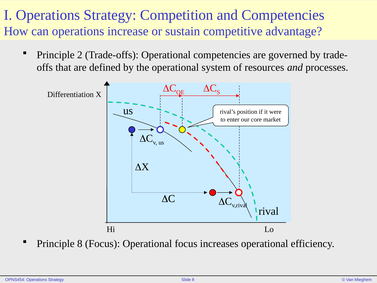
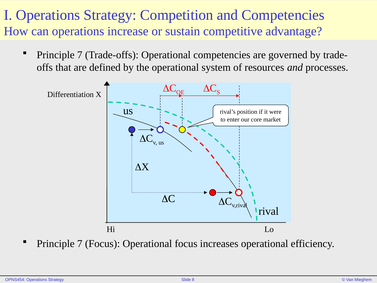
2: 2 -> 7 (80, 55)
8: 8 -> 7 (80, 243)
